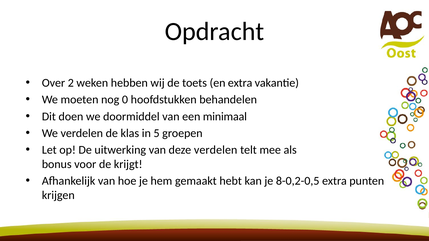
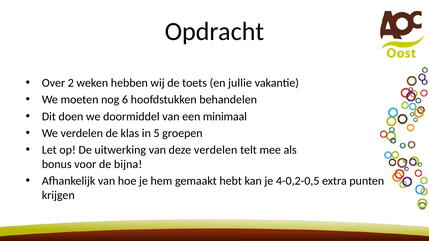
en extra: extra -> jullie (240, 83)
0: 0 -> 6 (125, 100)
krijgt: krijgt -> bijna (128, 164)
8-0,2-0,5: 8-0,2-0,5 -> 4-0,2-0,5 (298, 181)
